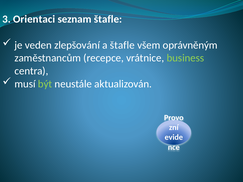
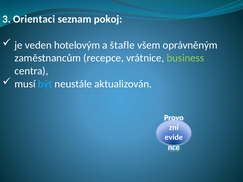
seznam štafle: štafle -> pokoj (108, 19)
zlepšování: zlepšování -> hotelovým (77, 45)
být colour: light green -> light blue (45, 84)
